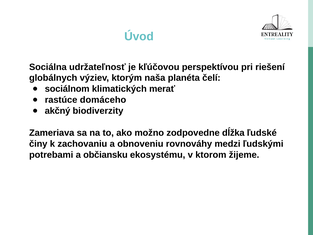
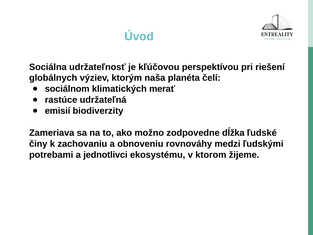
domáceho: domáceho -> udržateľná (103, 100)
akčný: akčný -> emisií (58, 111)
občiansku: občiansku -> jednotlivci (105, 155)
